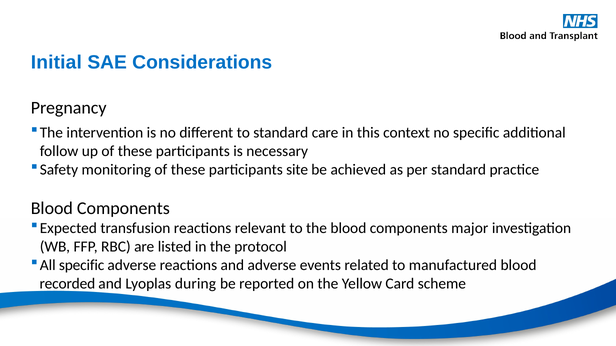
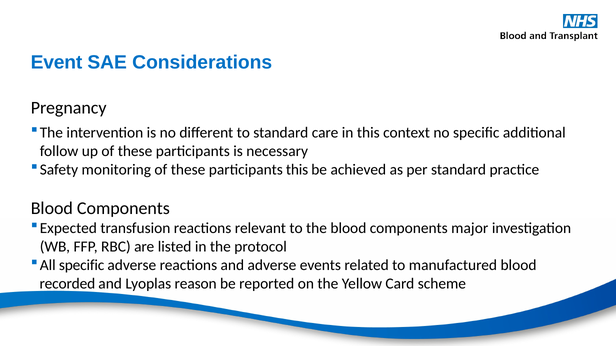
Initial: Initial -> Event (57, 62)
participants site: site -> this (297, 170)
during: during -> reason (196, 284)
